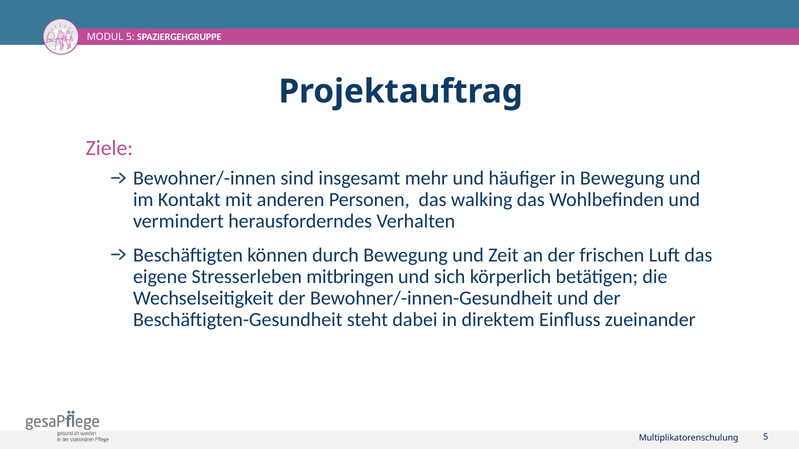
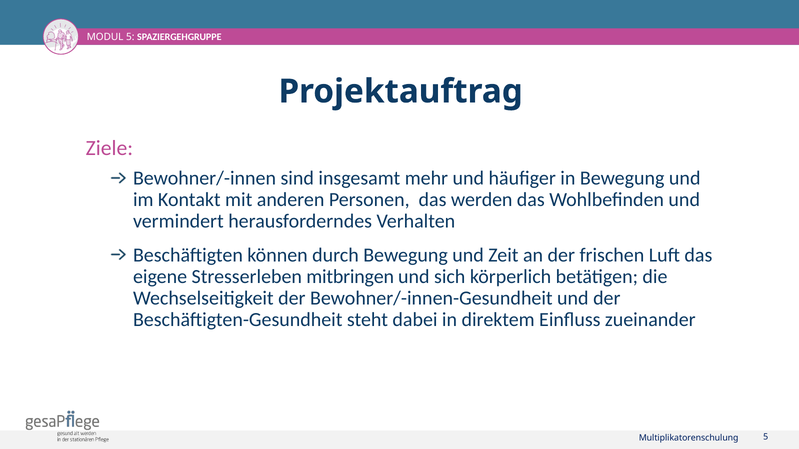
walking: walking -> werden (482, 200)
